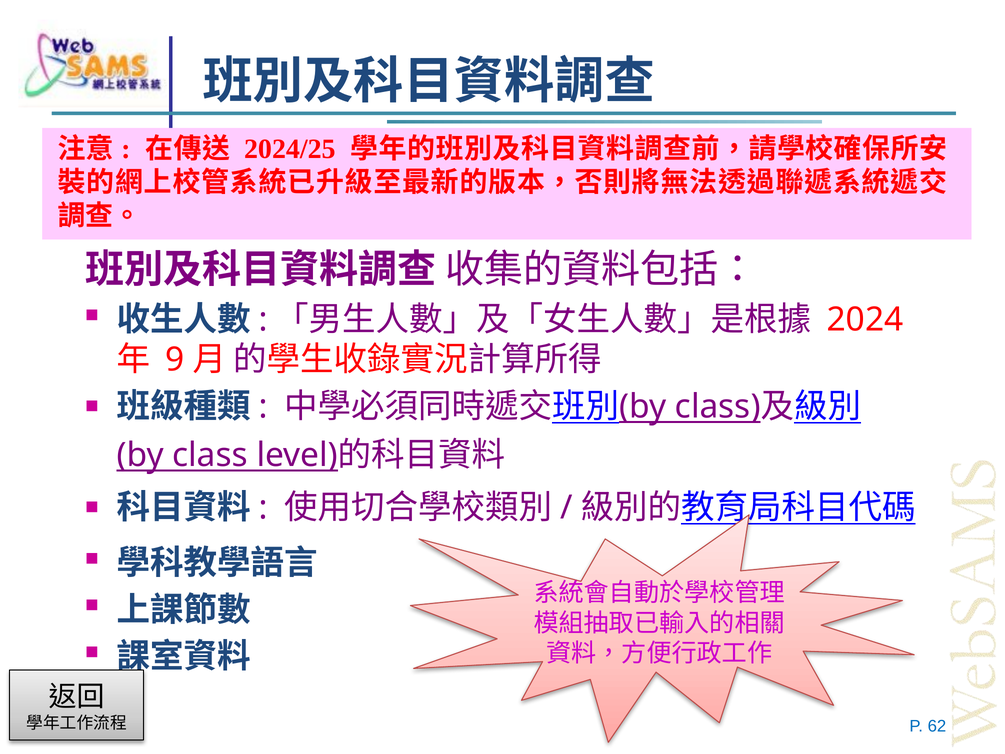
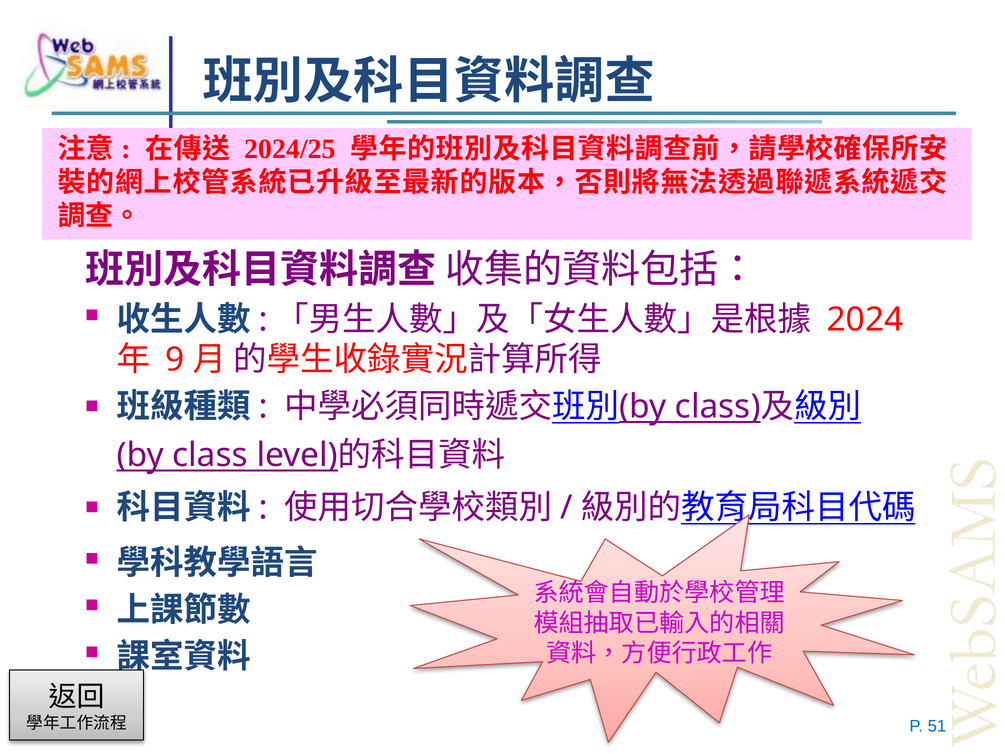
62: 62 -> 51 (937, 726)
